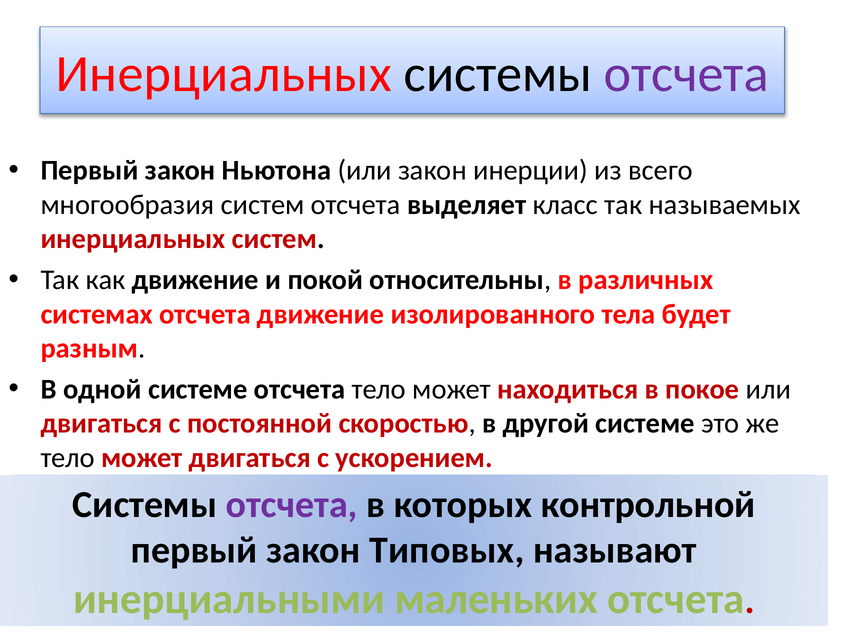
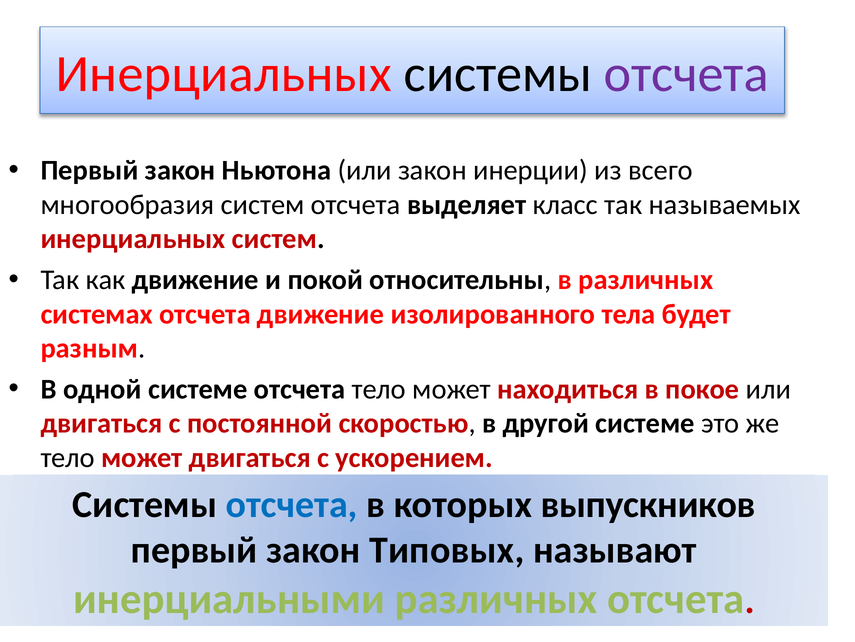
отсчета colour: purple -> blue (292, 504)
контрольной: контрольной -> выпускников (648, 504)
инерциальными маленьких: маленьких -> различных (496, 598)
